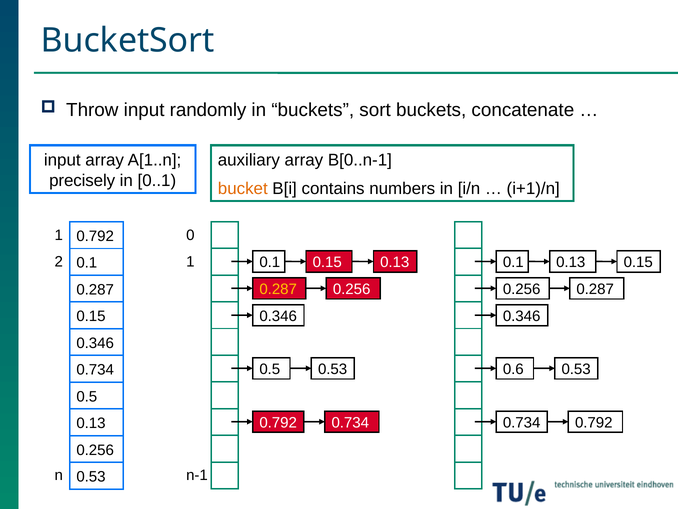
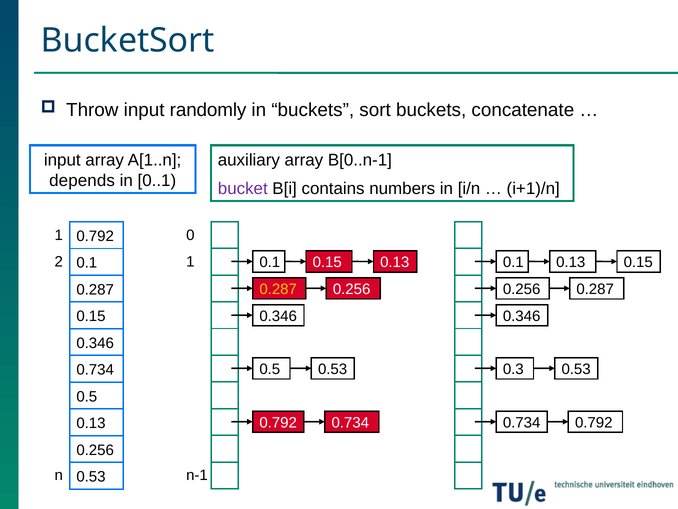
precisely: precisely -> depends (82, 180)
bucket colour: orange -> purple (243, 189)
0.6: 0.6 -> 0.3 (513, 369)
